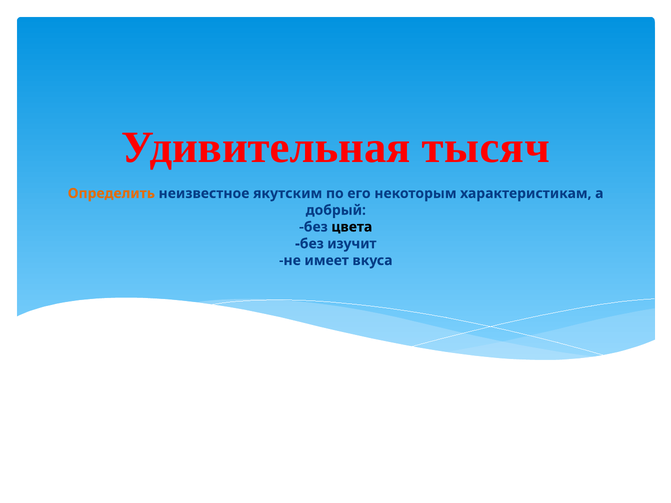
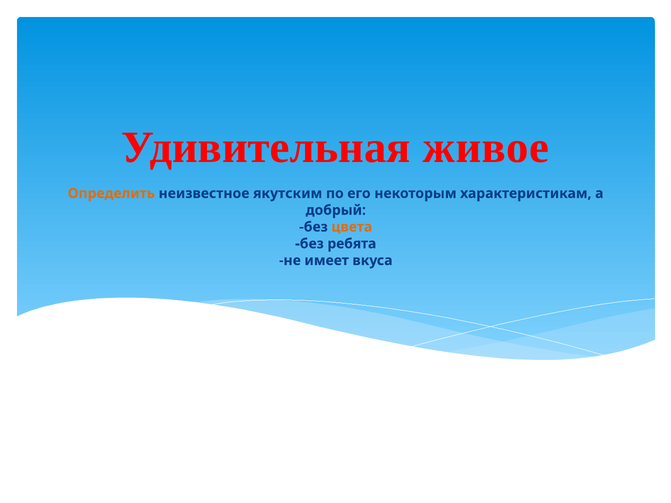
тысяч: тысяч -> живое (486, 147)
цвета colour: black -> orange (352, 227)
изучит: изучит -> ребята (352, 244)
